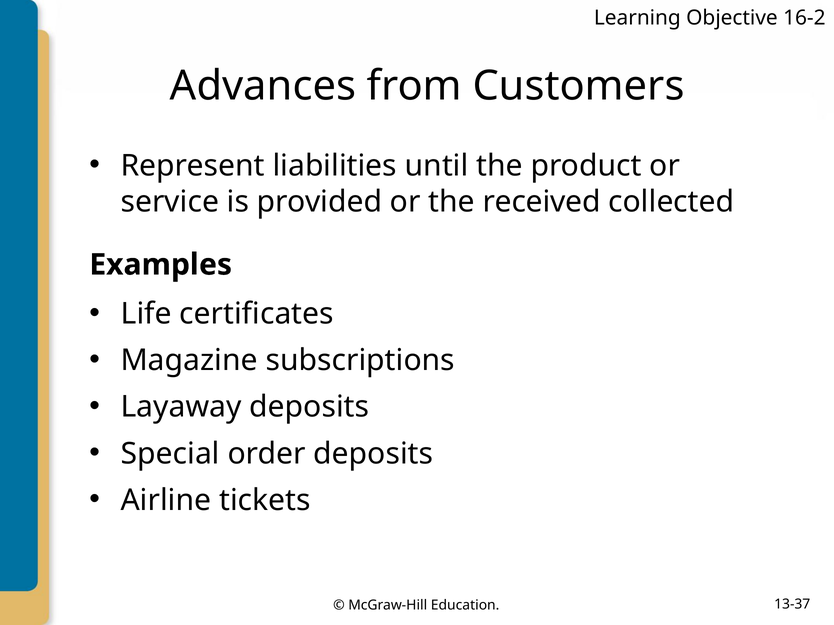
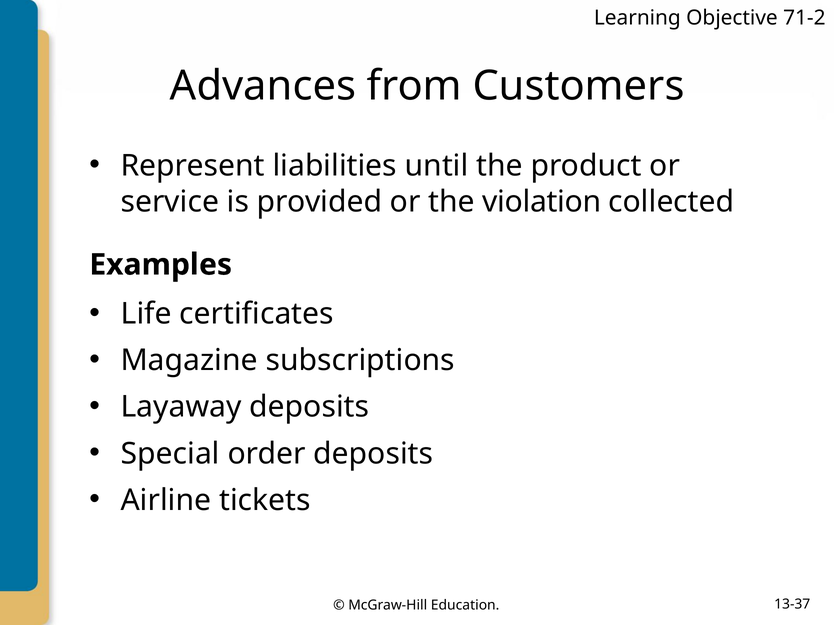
16-2: 16-2 -> 71-2 (804, 18)
received: received -> violation (542, 202)
